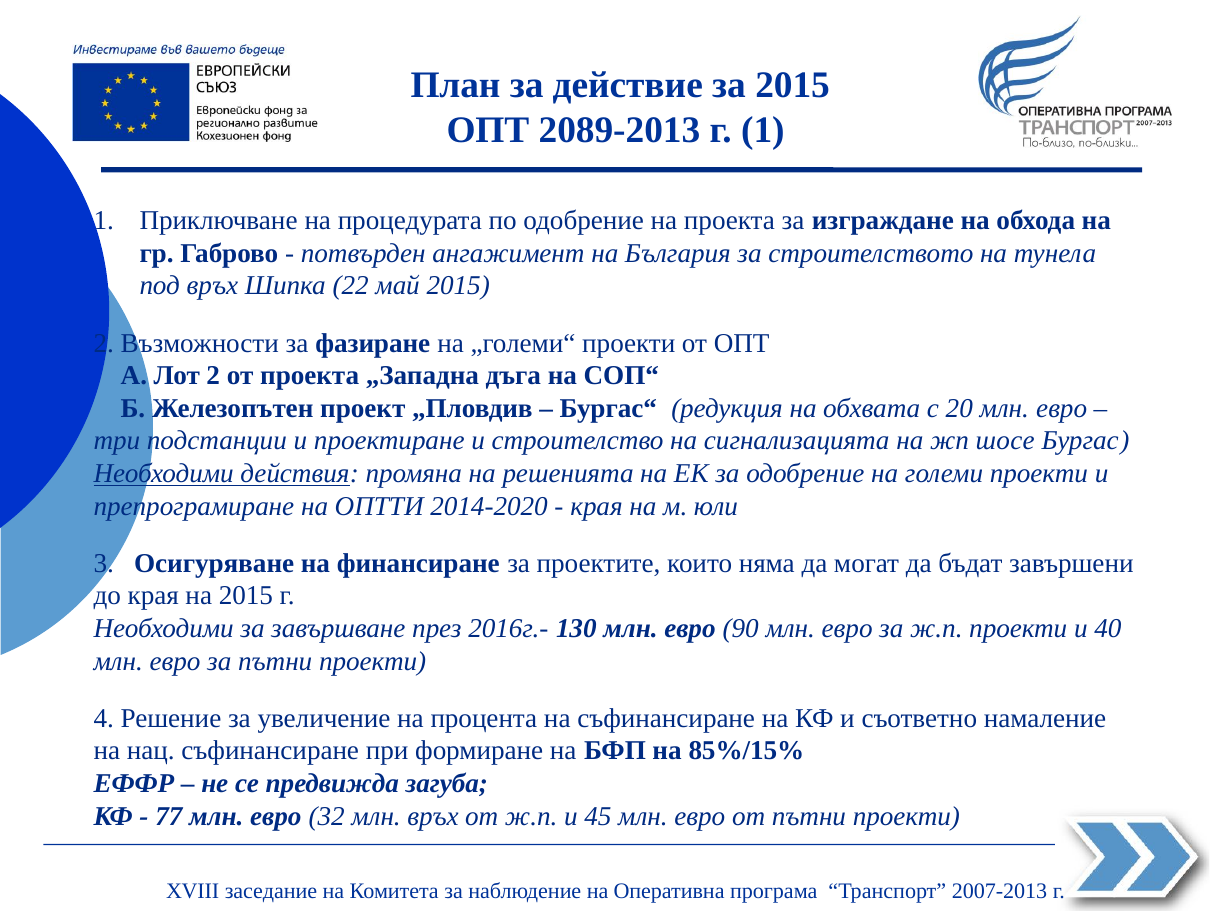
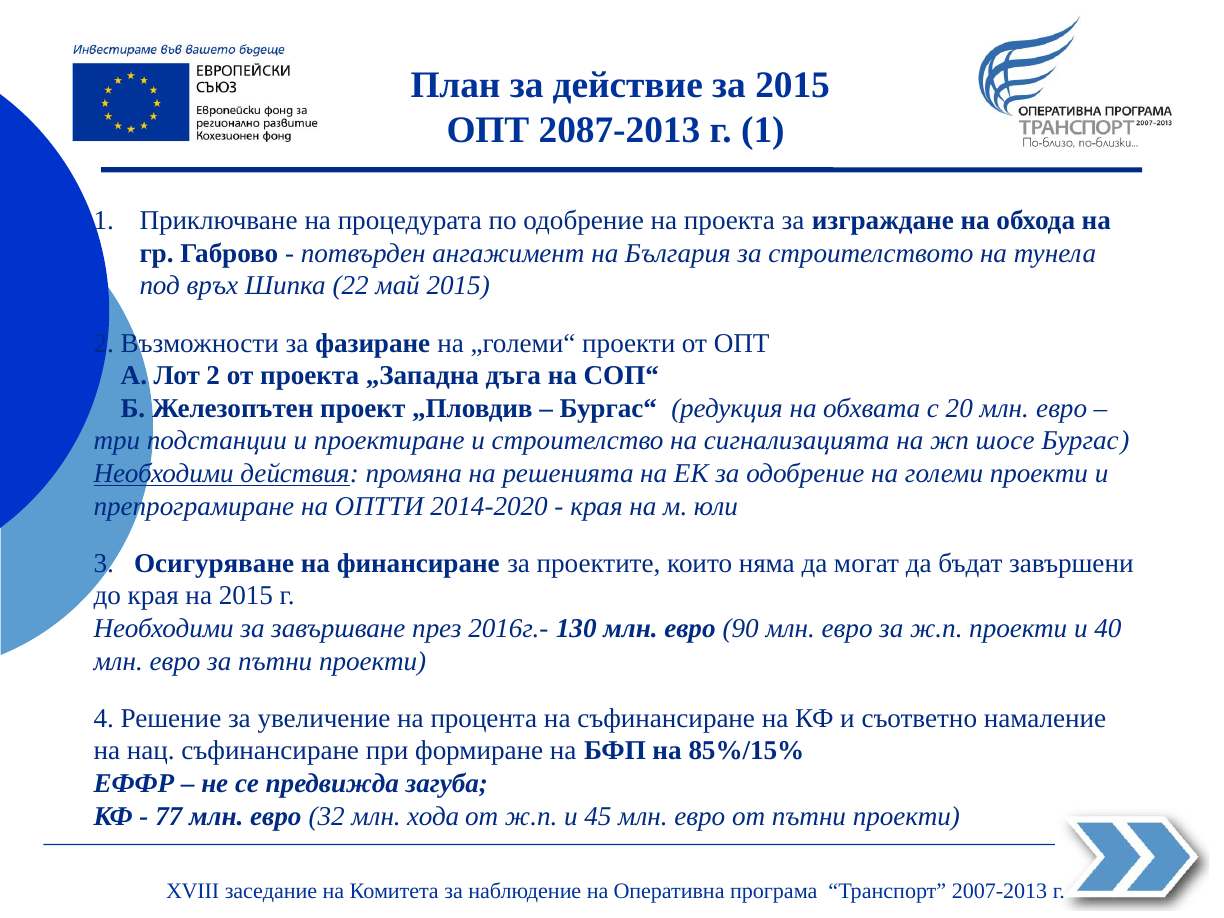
2089-2013: 2089-2013 -> 2087-2013 (619, 130)
млн връх: връх -> хода (433, 816)
